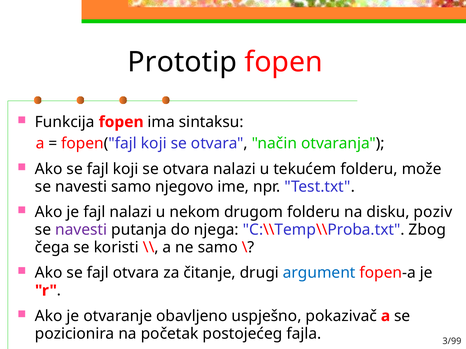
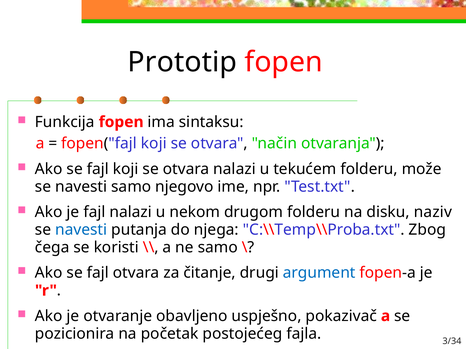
poziv: poziv -> naziv (433, 212)
navesti colour: purple -> blue (81, 230)
3/99: 3/99 -> 3/34 (452, 342)
